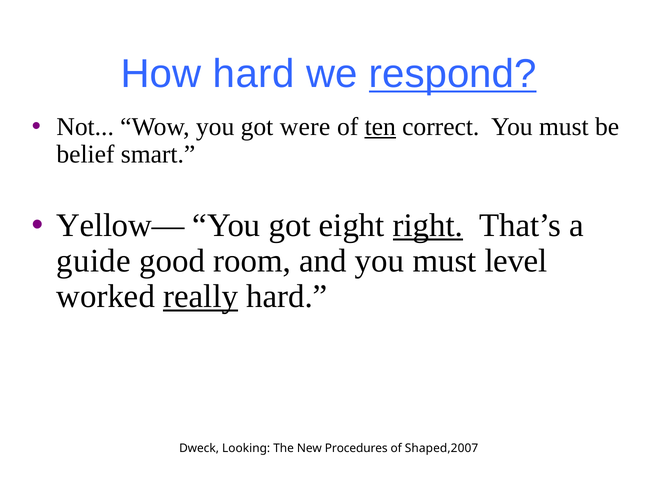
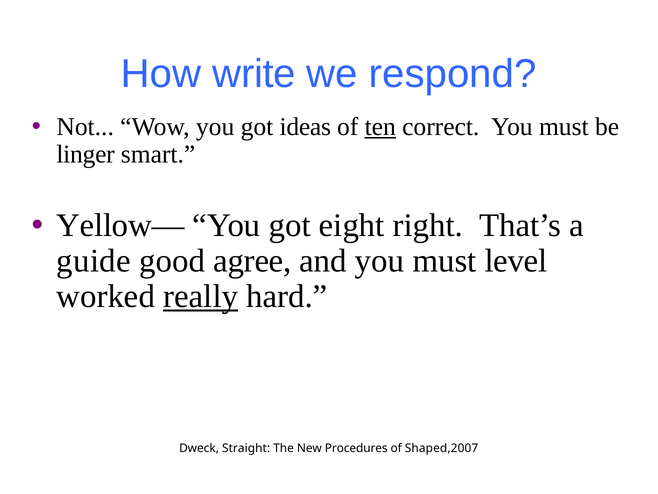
How hard: hard -> write (254, 74)
respond underline: present -> none (453, 74)
were: were -> ideas (305, 127)
belief: belief -> linger (86, 154)
right underline: present -> none (428, 225)
room: room -> agree (252, 261)
Looking: Looking -> Straight (246, 448)
